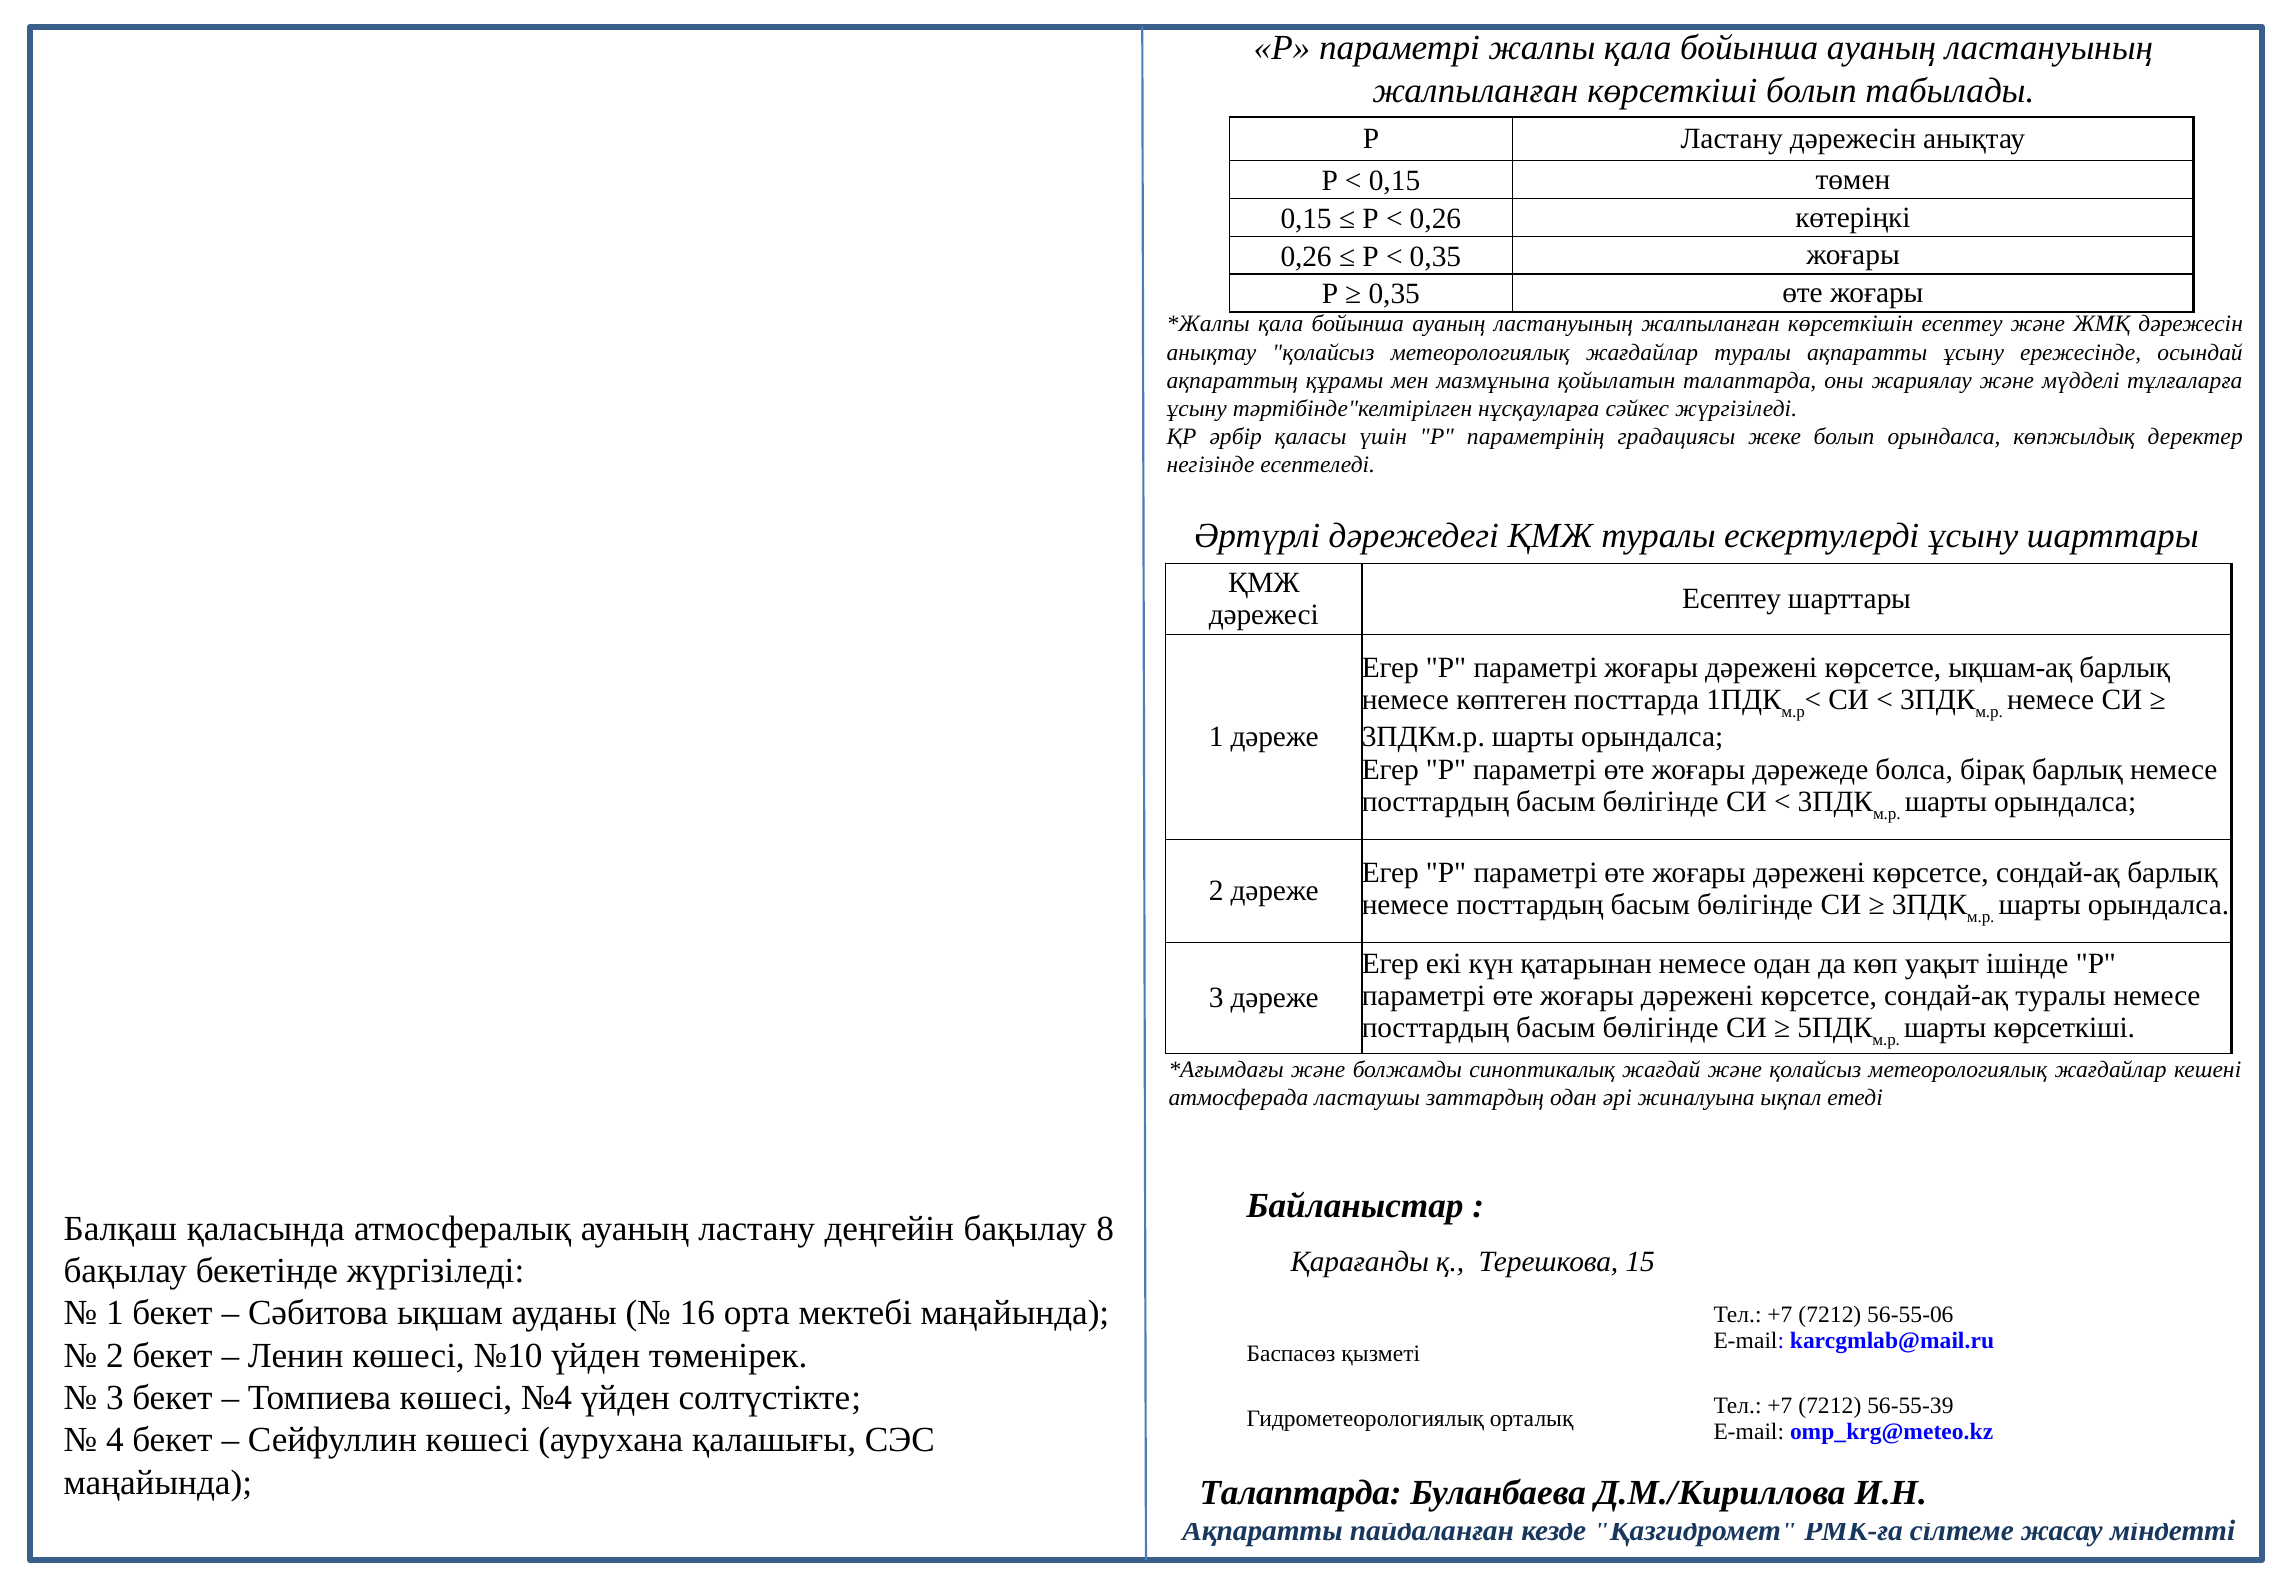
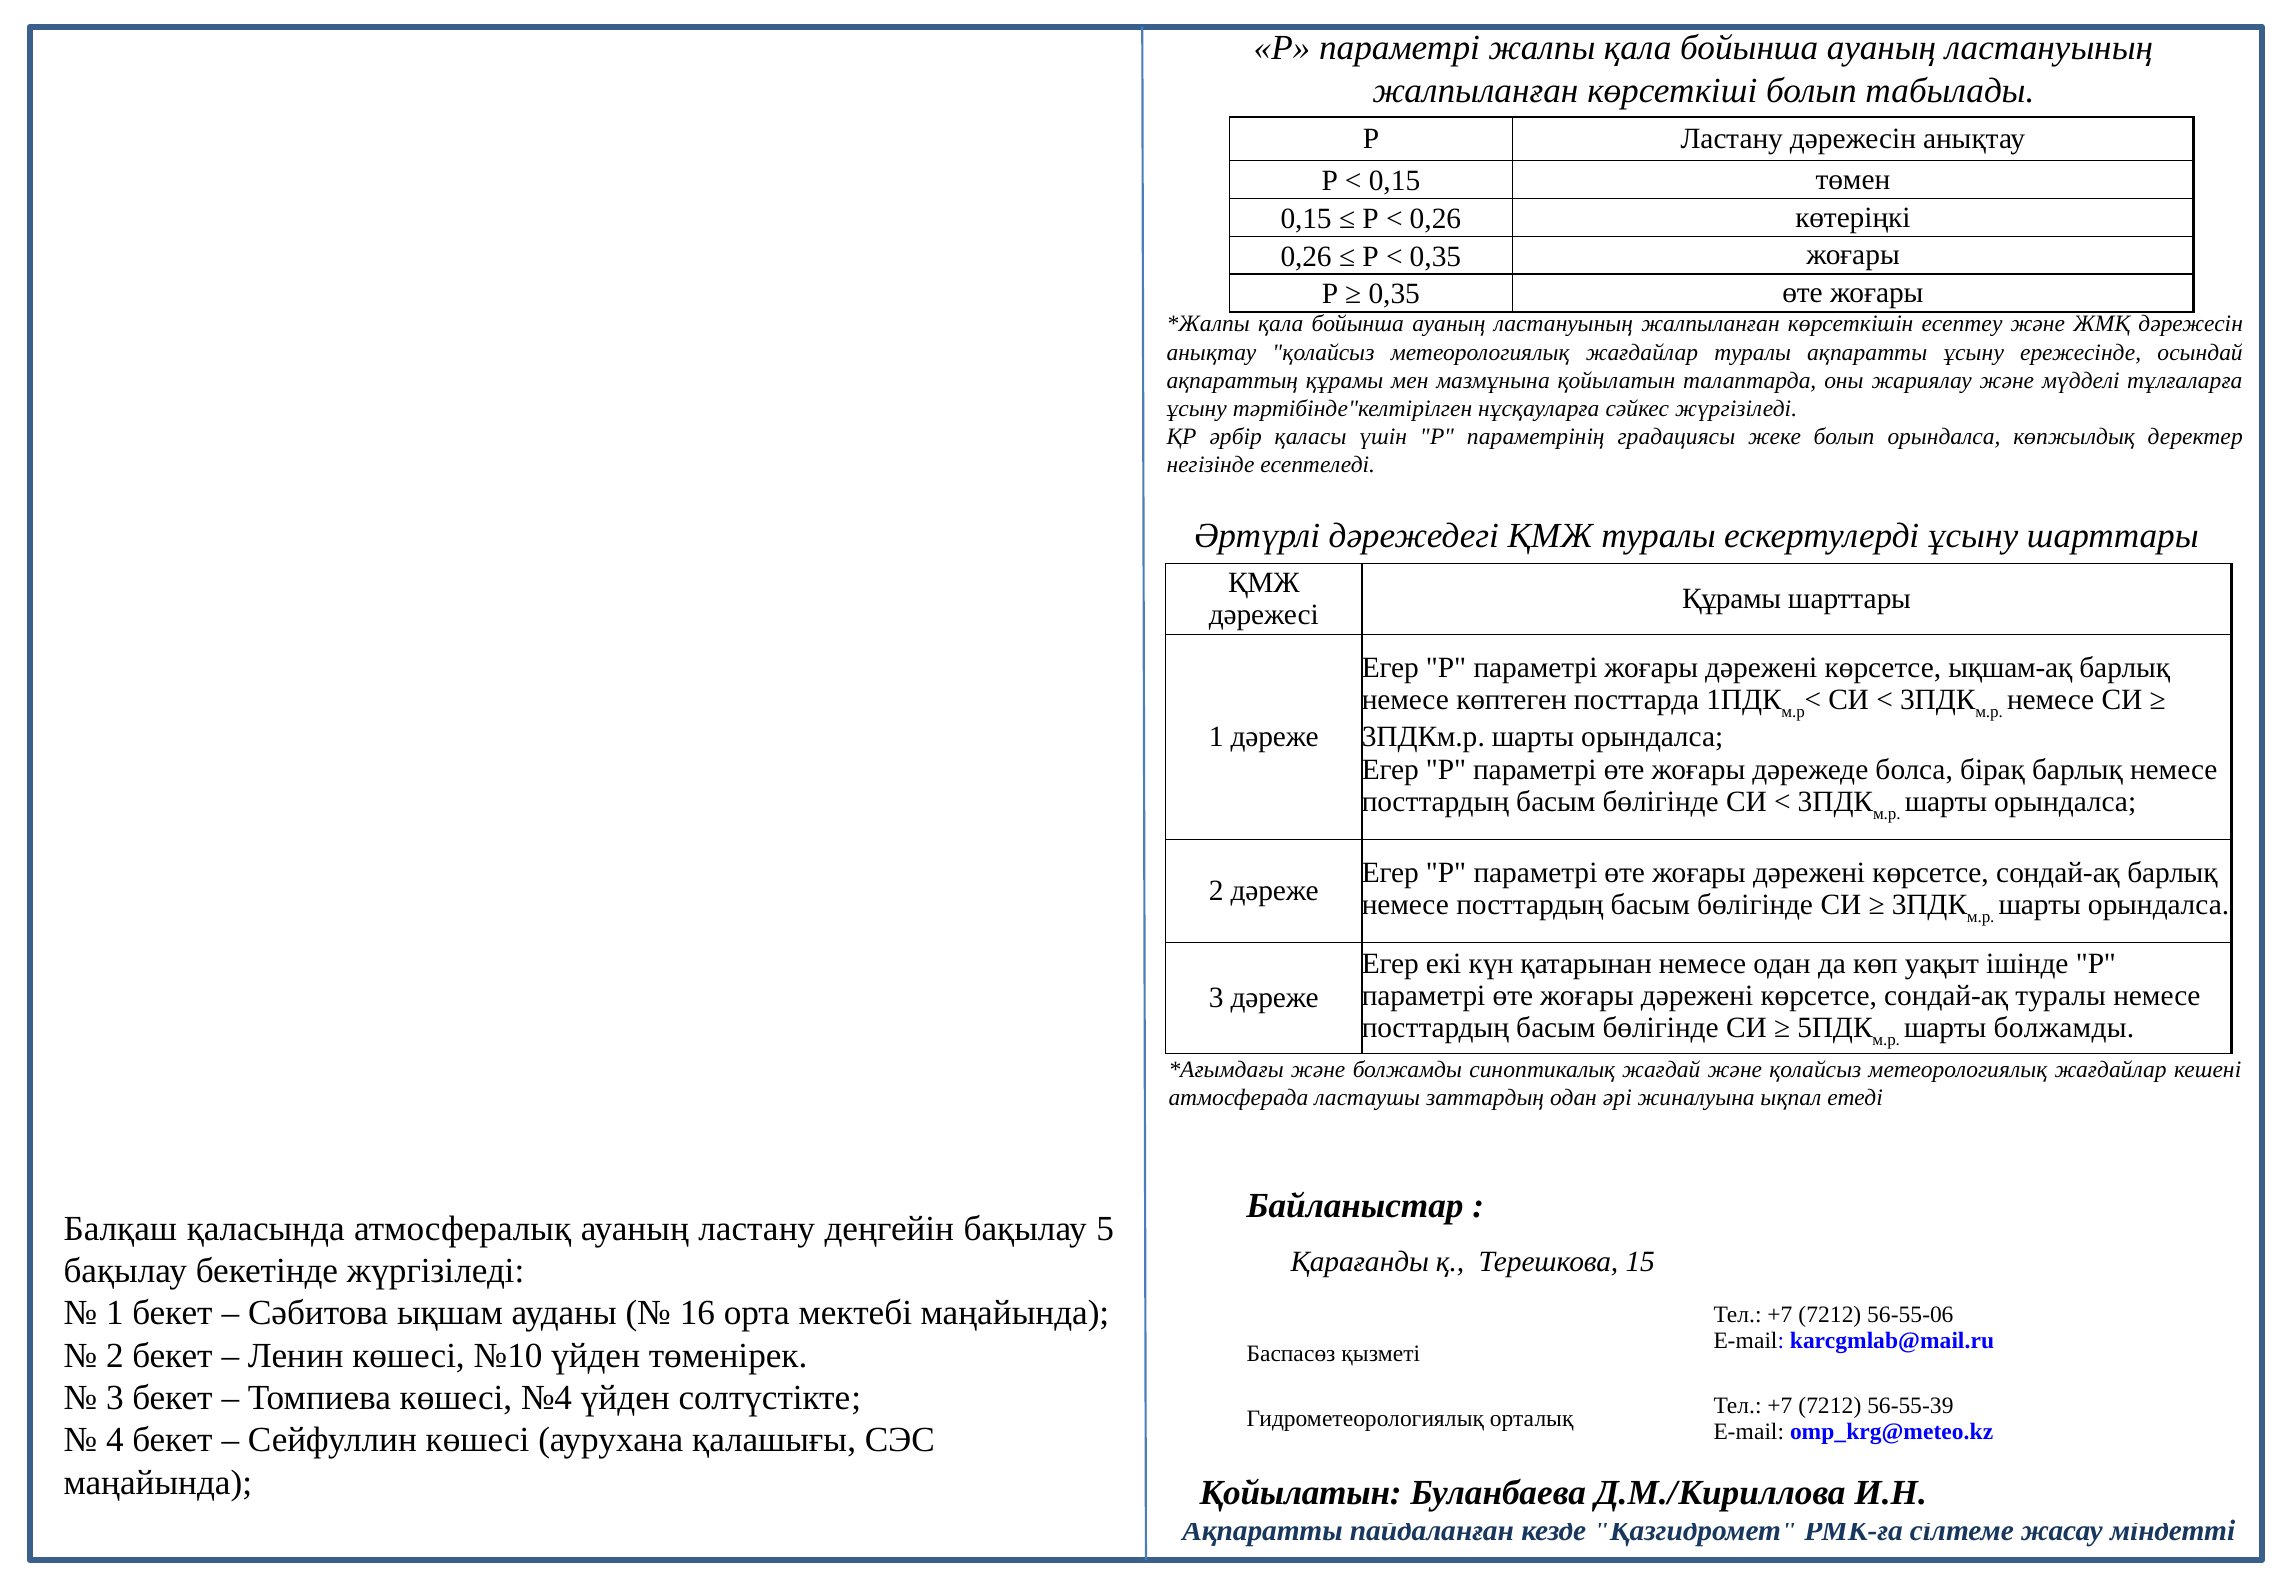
Есептеу: Есептеу -> Құрамы (1732, 599)
шарты көрсеткіші: көрсеткіші -> болжамды (2064, 1028)
8: 8 -> 5 (1105, 1229)
Талаптарда: Талаптарда -> Қойылатын (1301, 1492)
